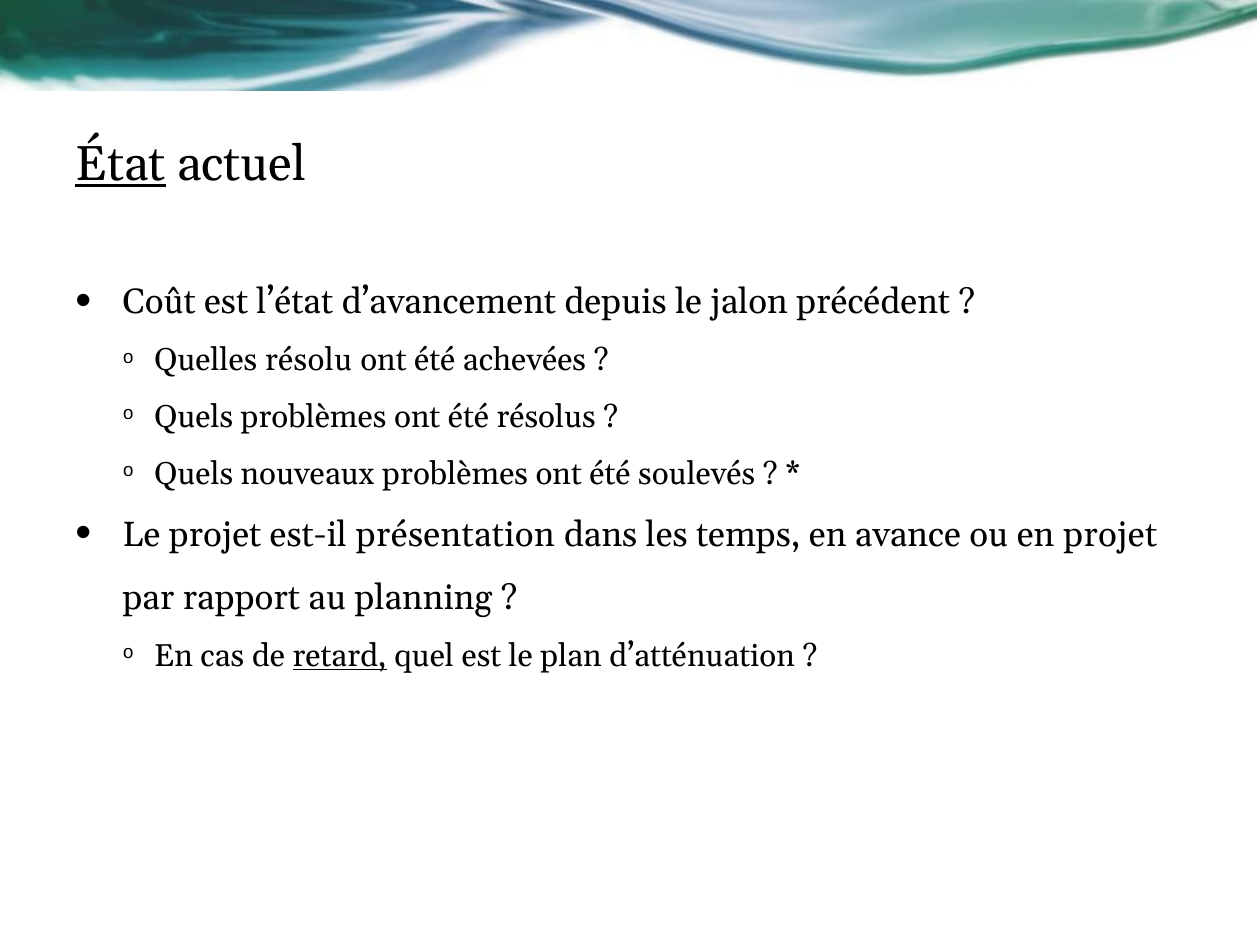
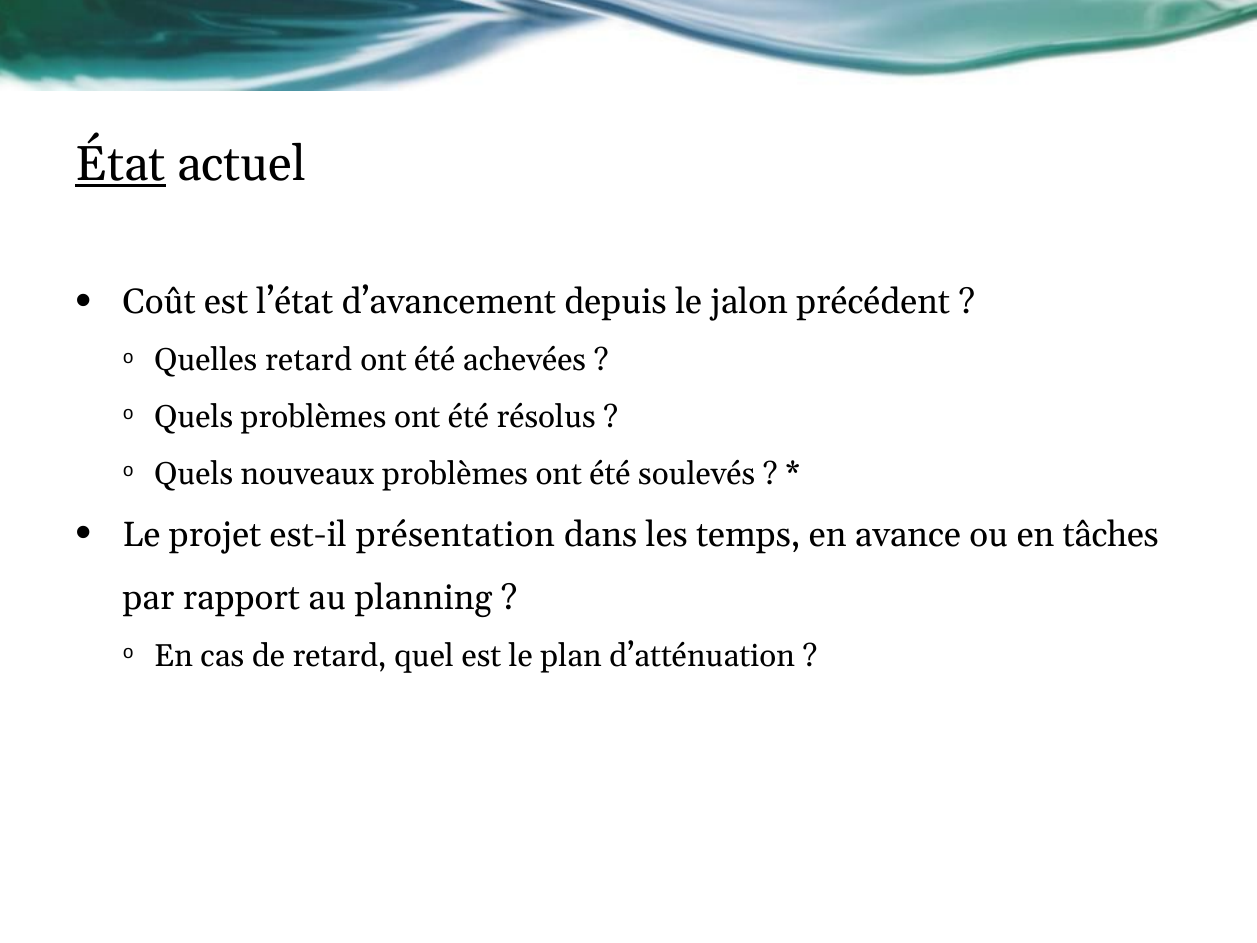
Quelles résolu: résolu -> retard (309, 360)
en projet: projet -> tâches (1111, 535)
retard underline: present -> none (340, 656)
